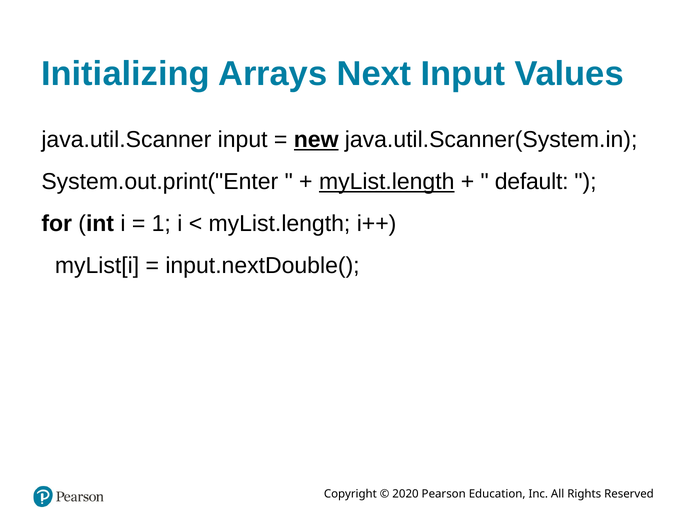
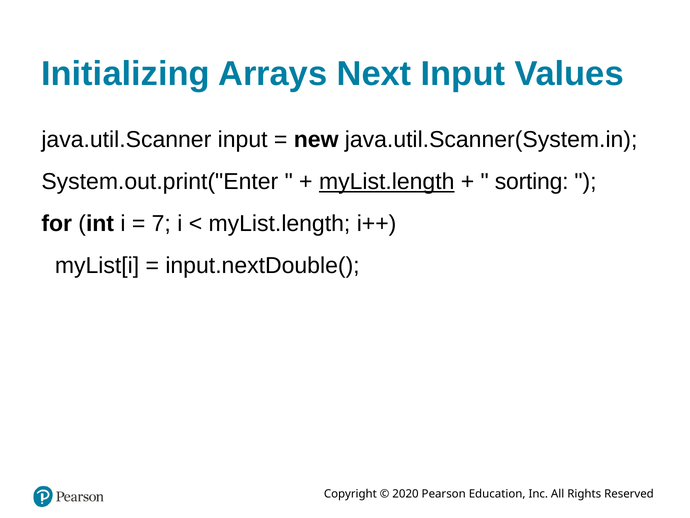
new underline: present -> none (316, 140)
default: default -> sorting (532, 182)
1: 1 -> 7 (161, 224)
